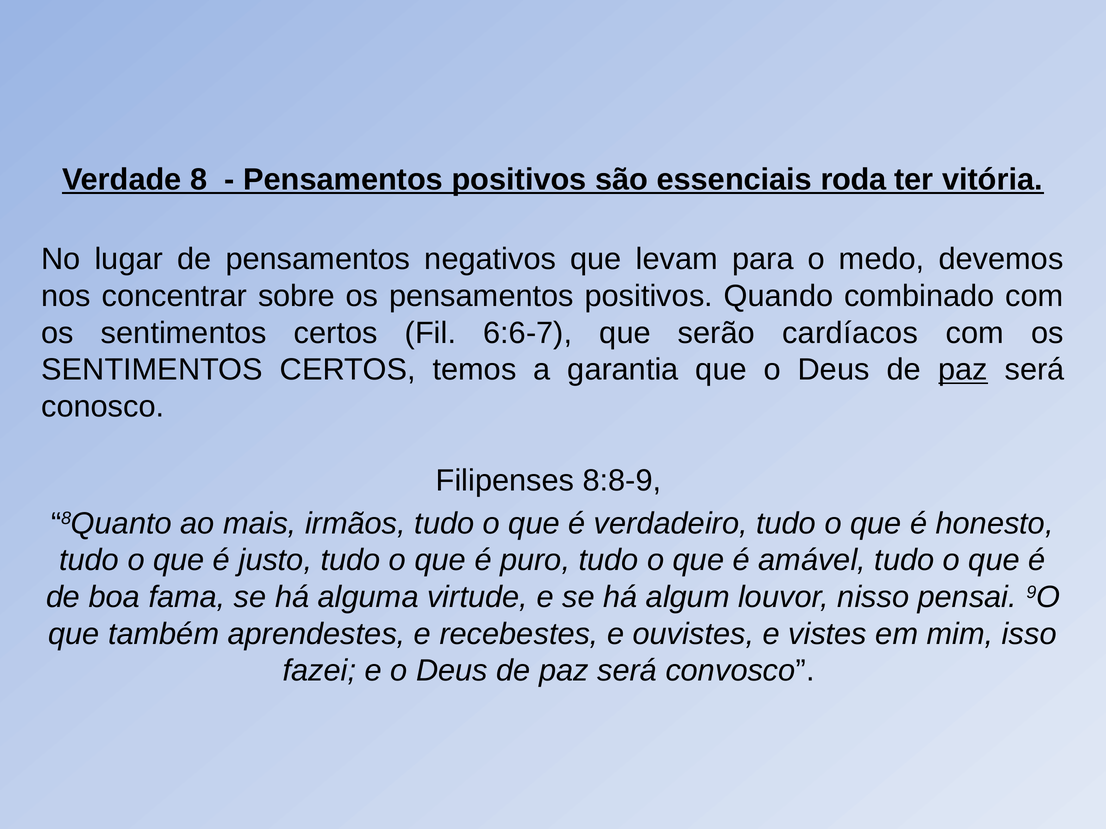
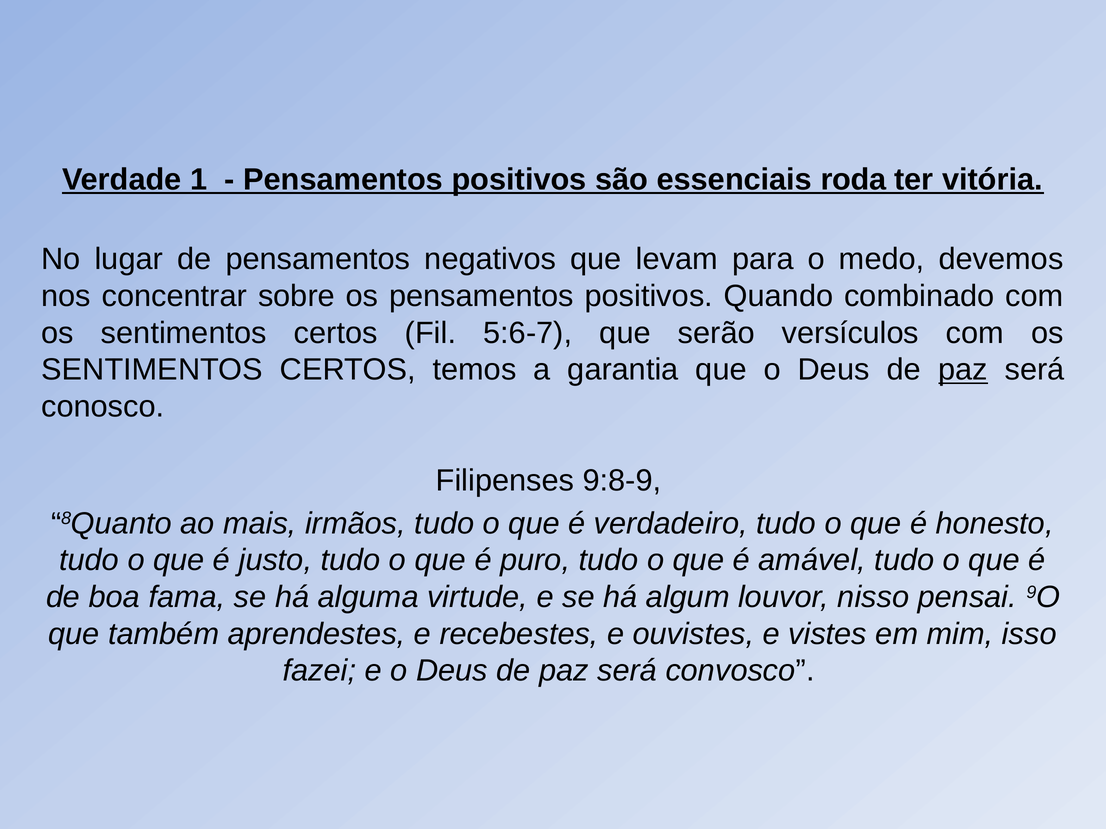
8: 8 -> 1 (199, 179)
6:6-7: 6:6-7 -> 5:6-7 (528, 333)
cardíacos: cardíacos -> versículos (850, 333)
8:8-9: 8:8-9 -> 9:8-9 (622, 481)
